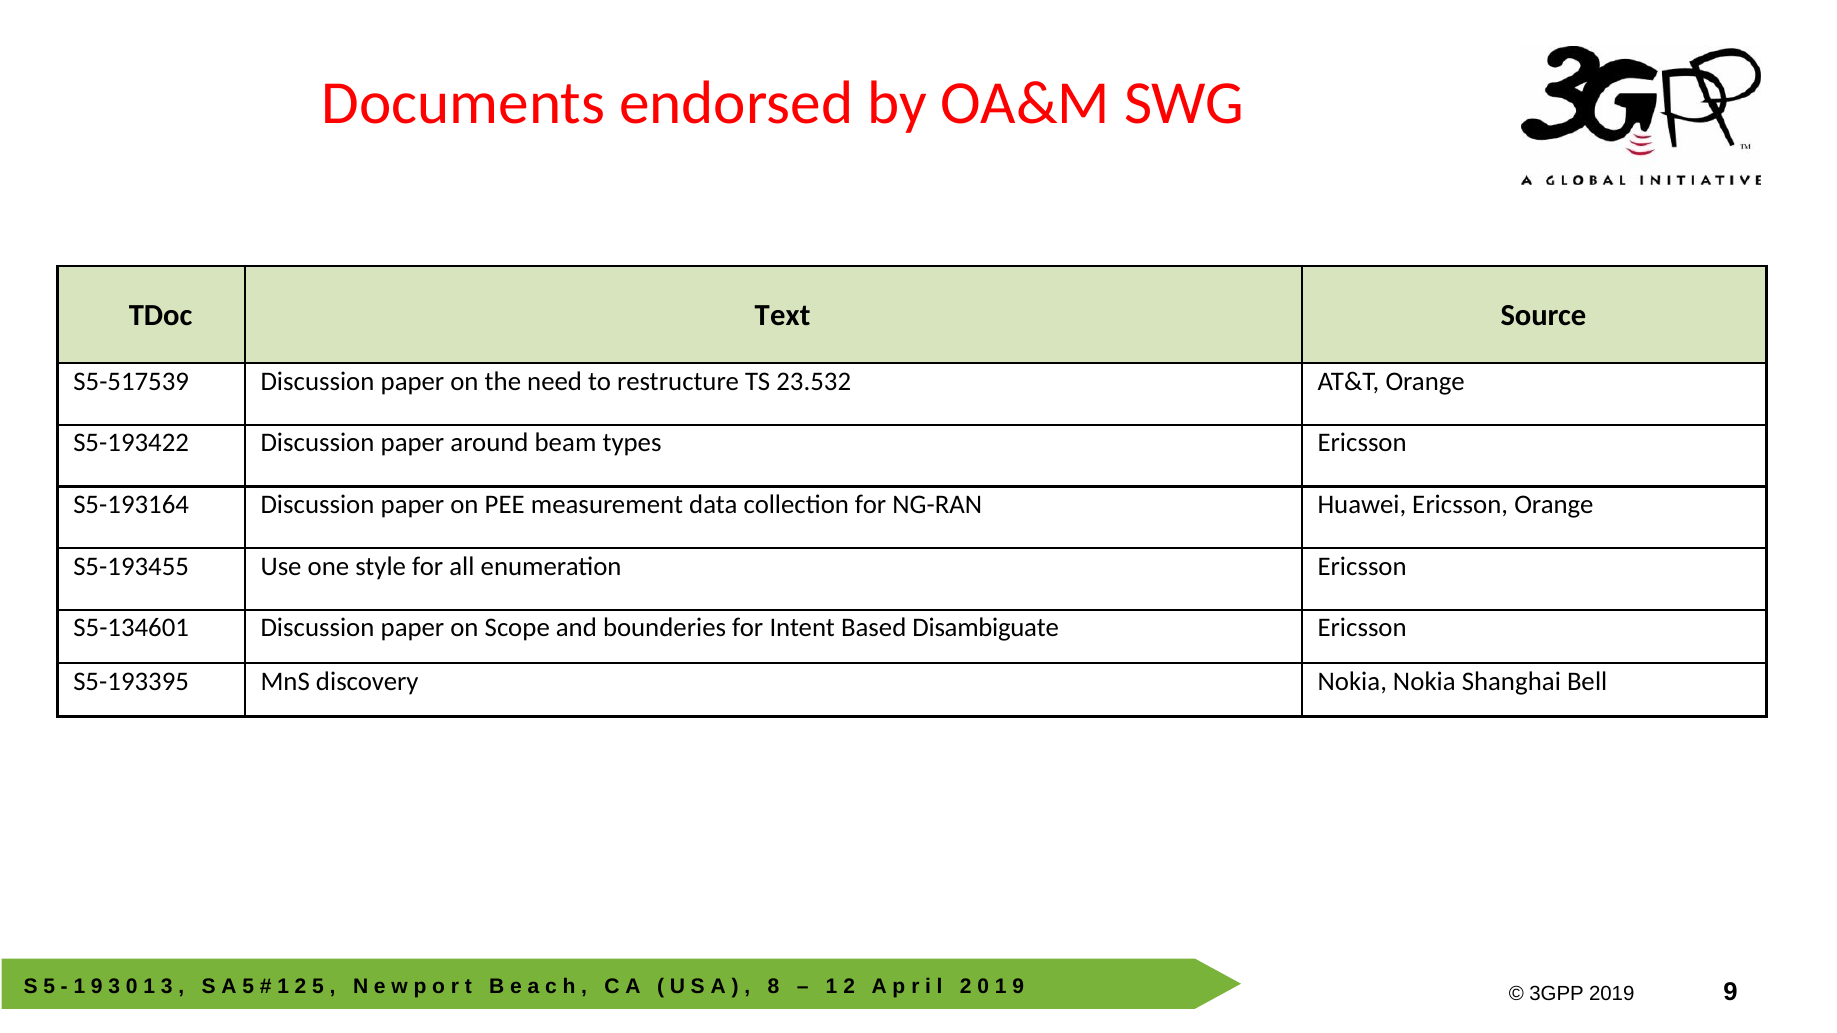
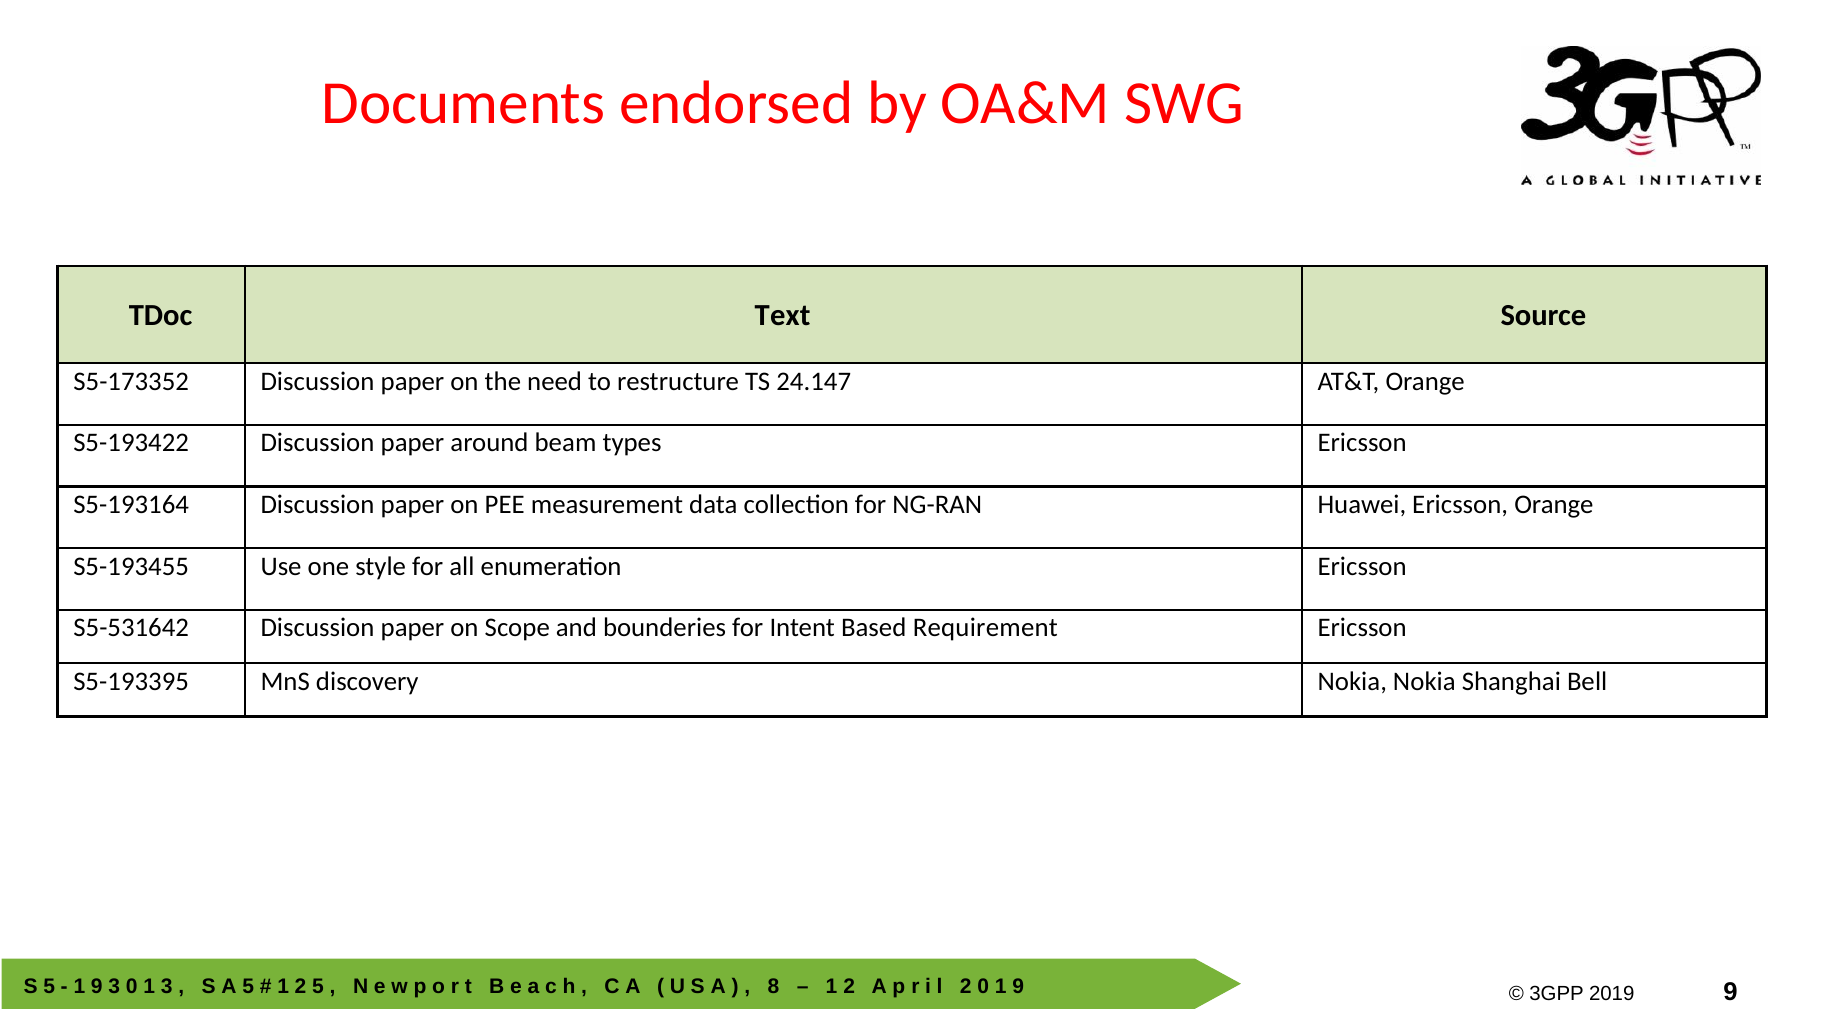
S5-517539: S5-517539 -> S5-173352 (131, 381)
23.532: 23.532 -> 24.147 (814, 381)
S5-134601: S5-134601 -> S5-531642 (131, 628)
Disambiguate: Disambiguate -> Requirement (985, 628)
